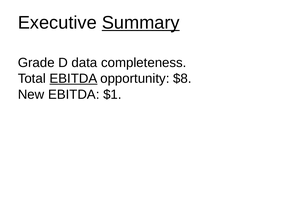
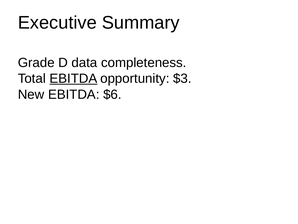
Summary underline: present -> none (141, 23)
$8: $8 -> $3 (182, 78)
$1: $1 -> $6 (112, 94)
